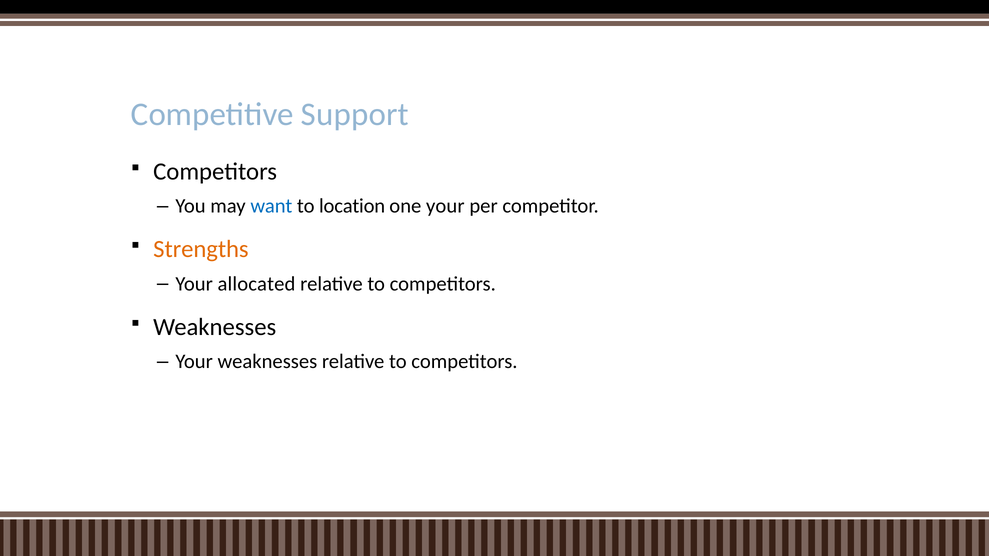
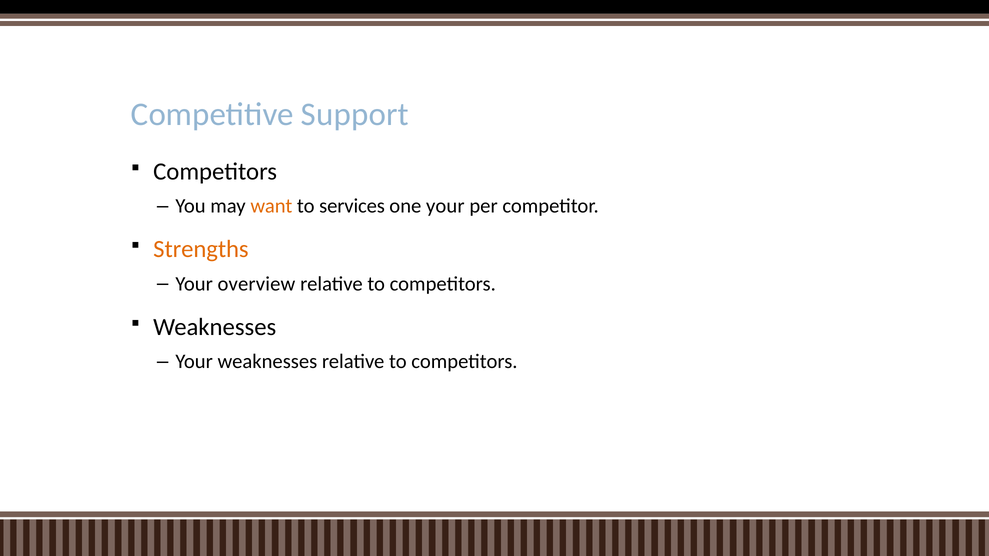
want colour: blue -> orange (271, 206)
location: location -> services (352, 206)
allocated: allocated -> overview (256, 284)
